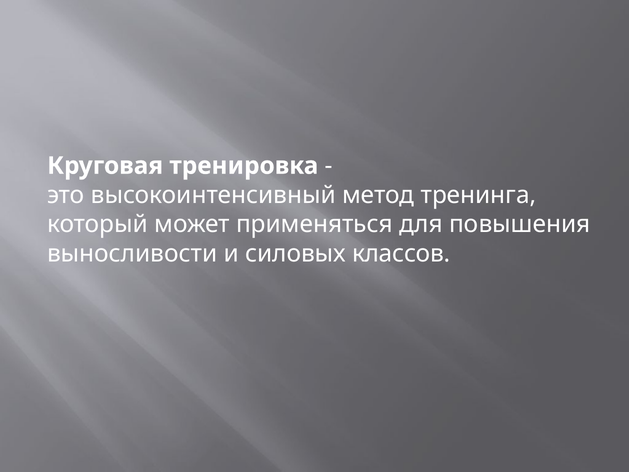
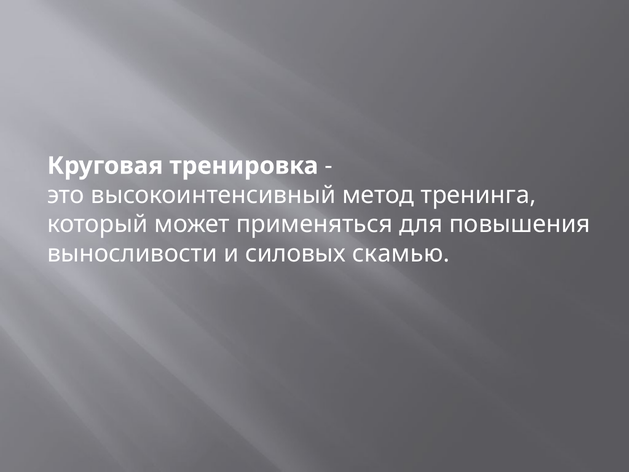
классов: классов -> скамью (401, 254)
